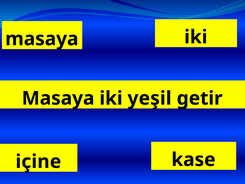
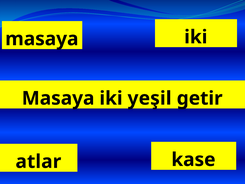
içine: içine -> atlar (38, 161)
